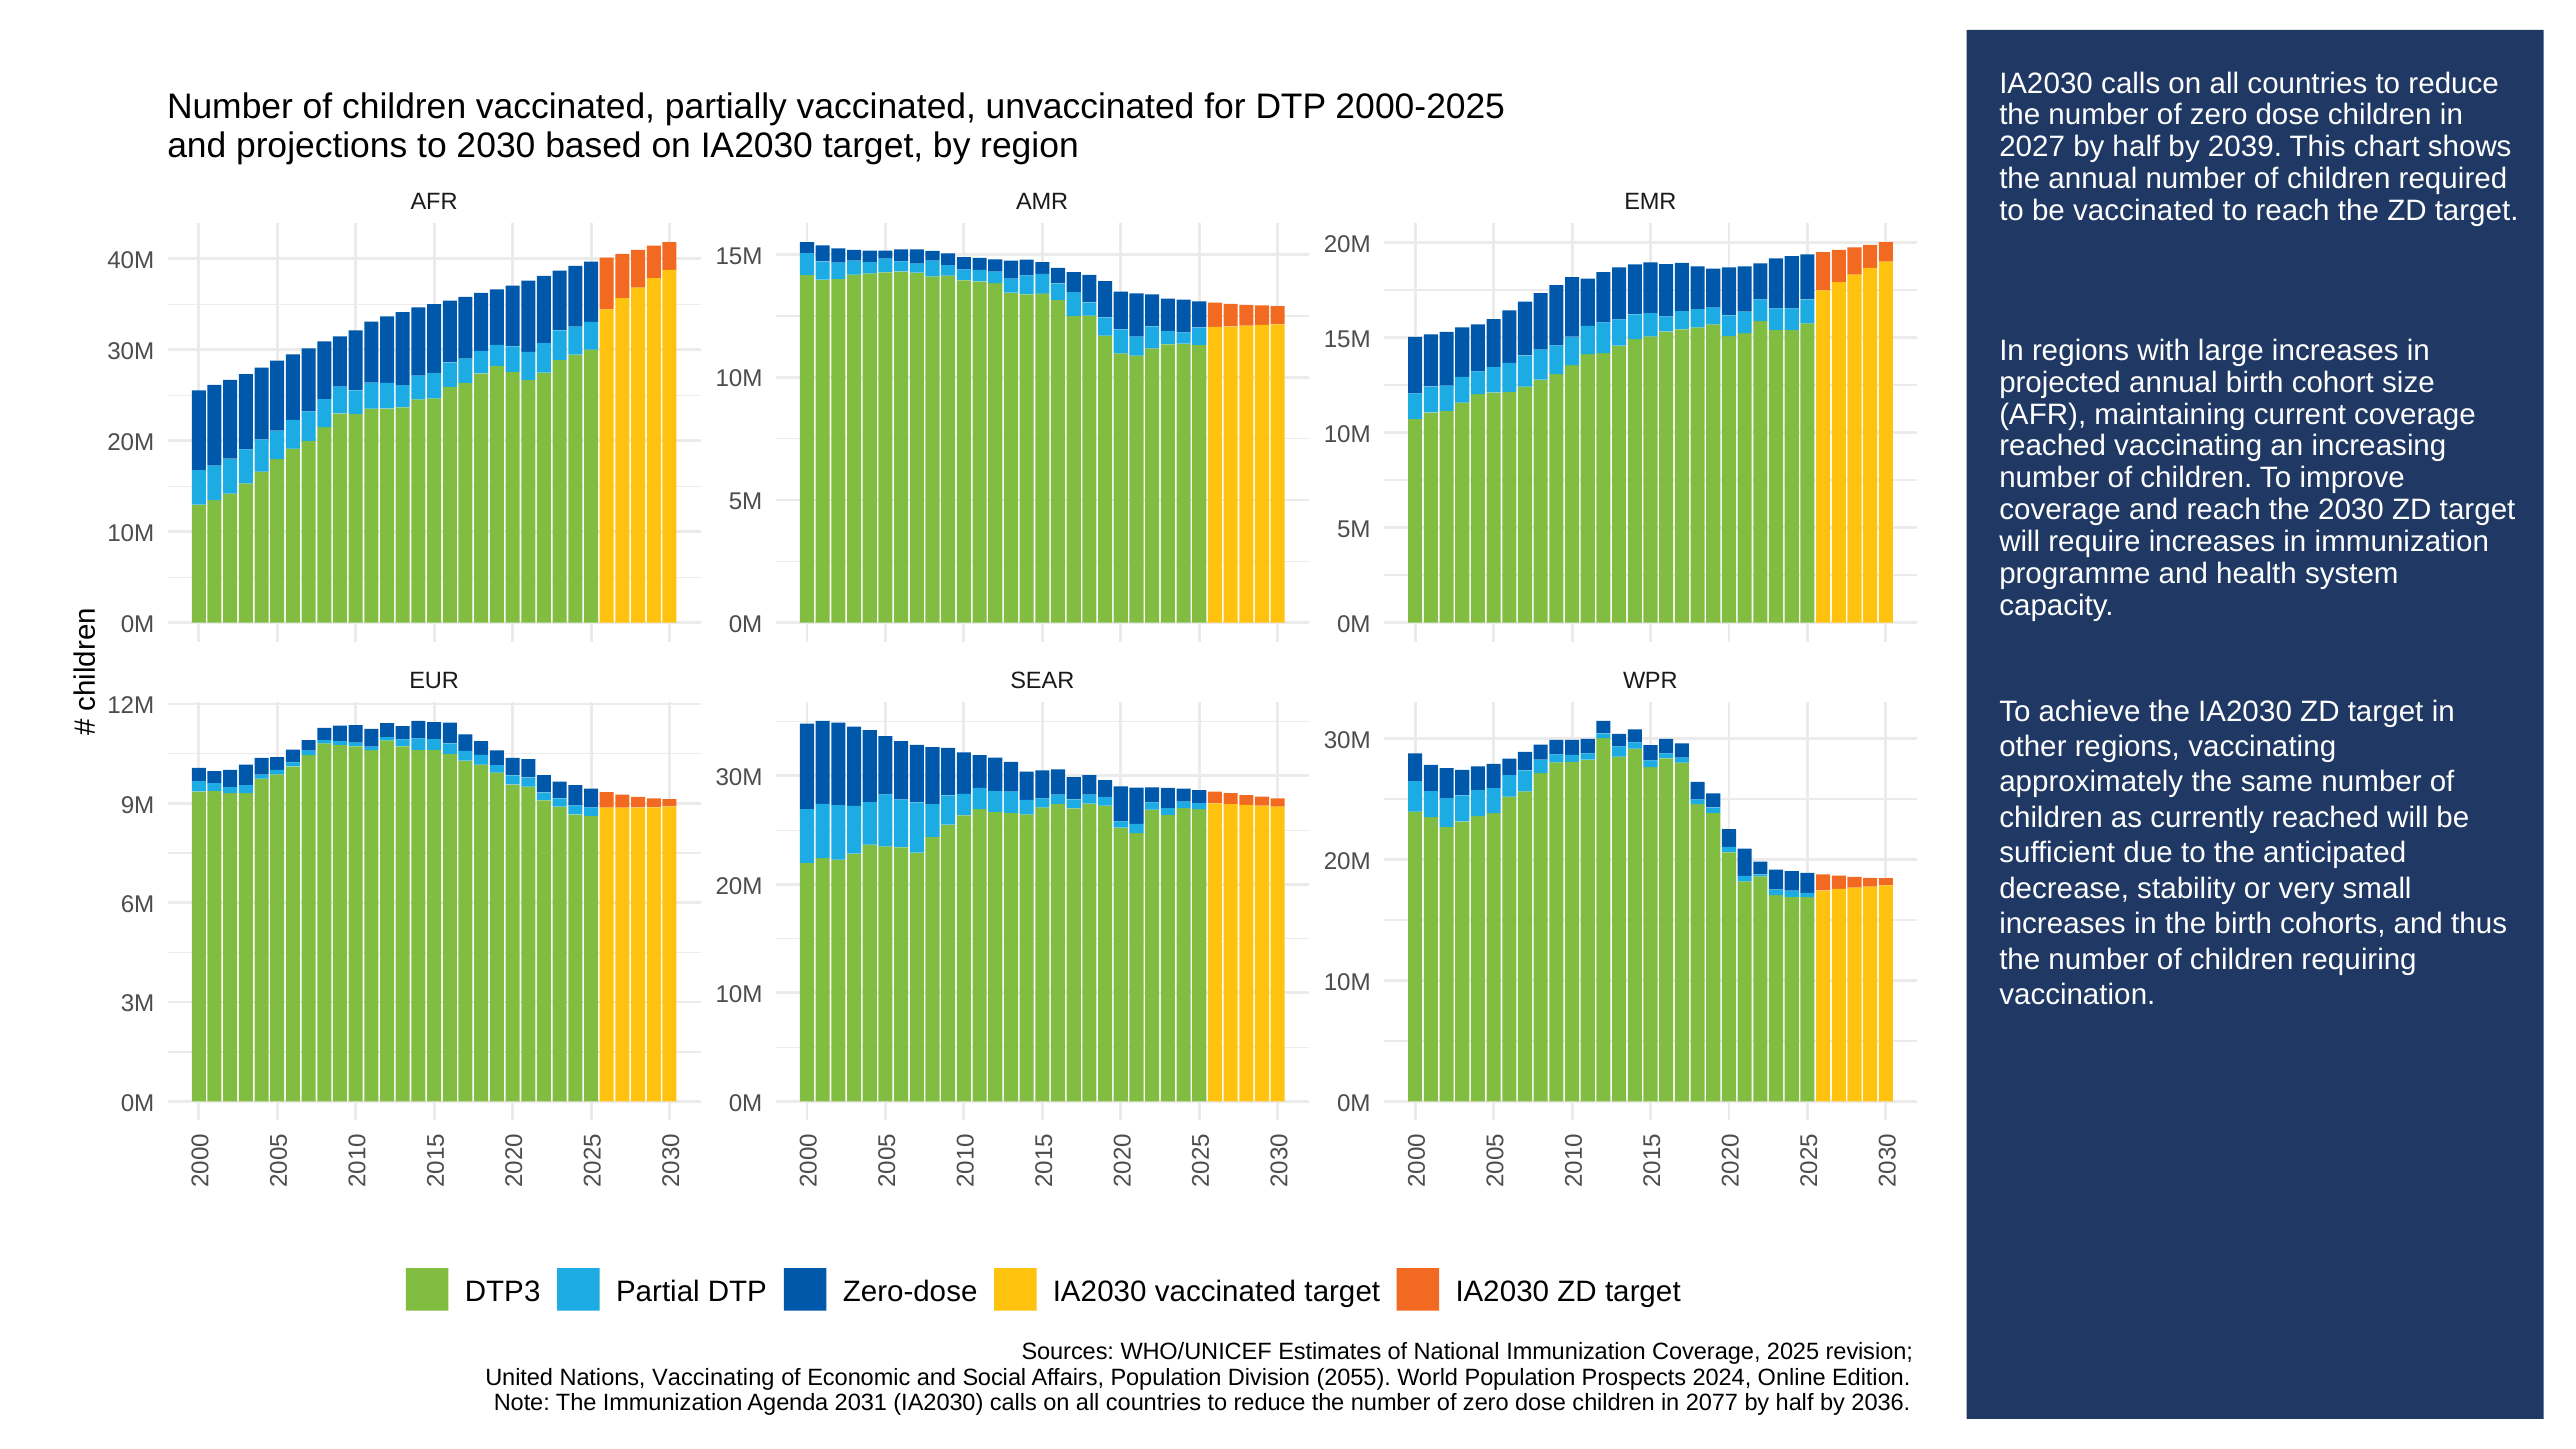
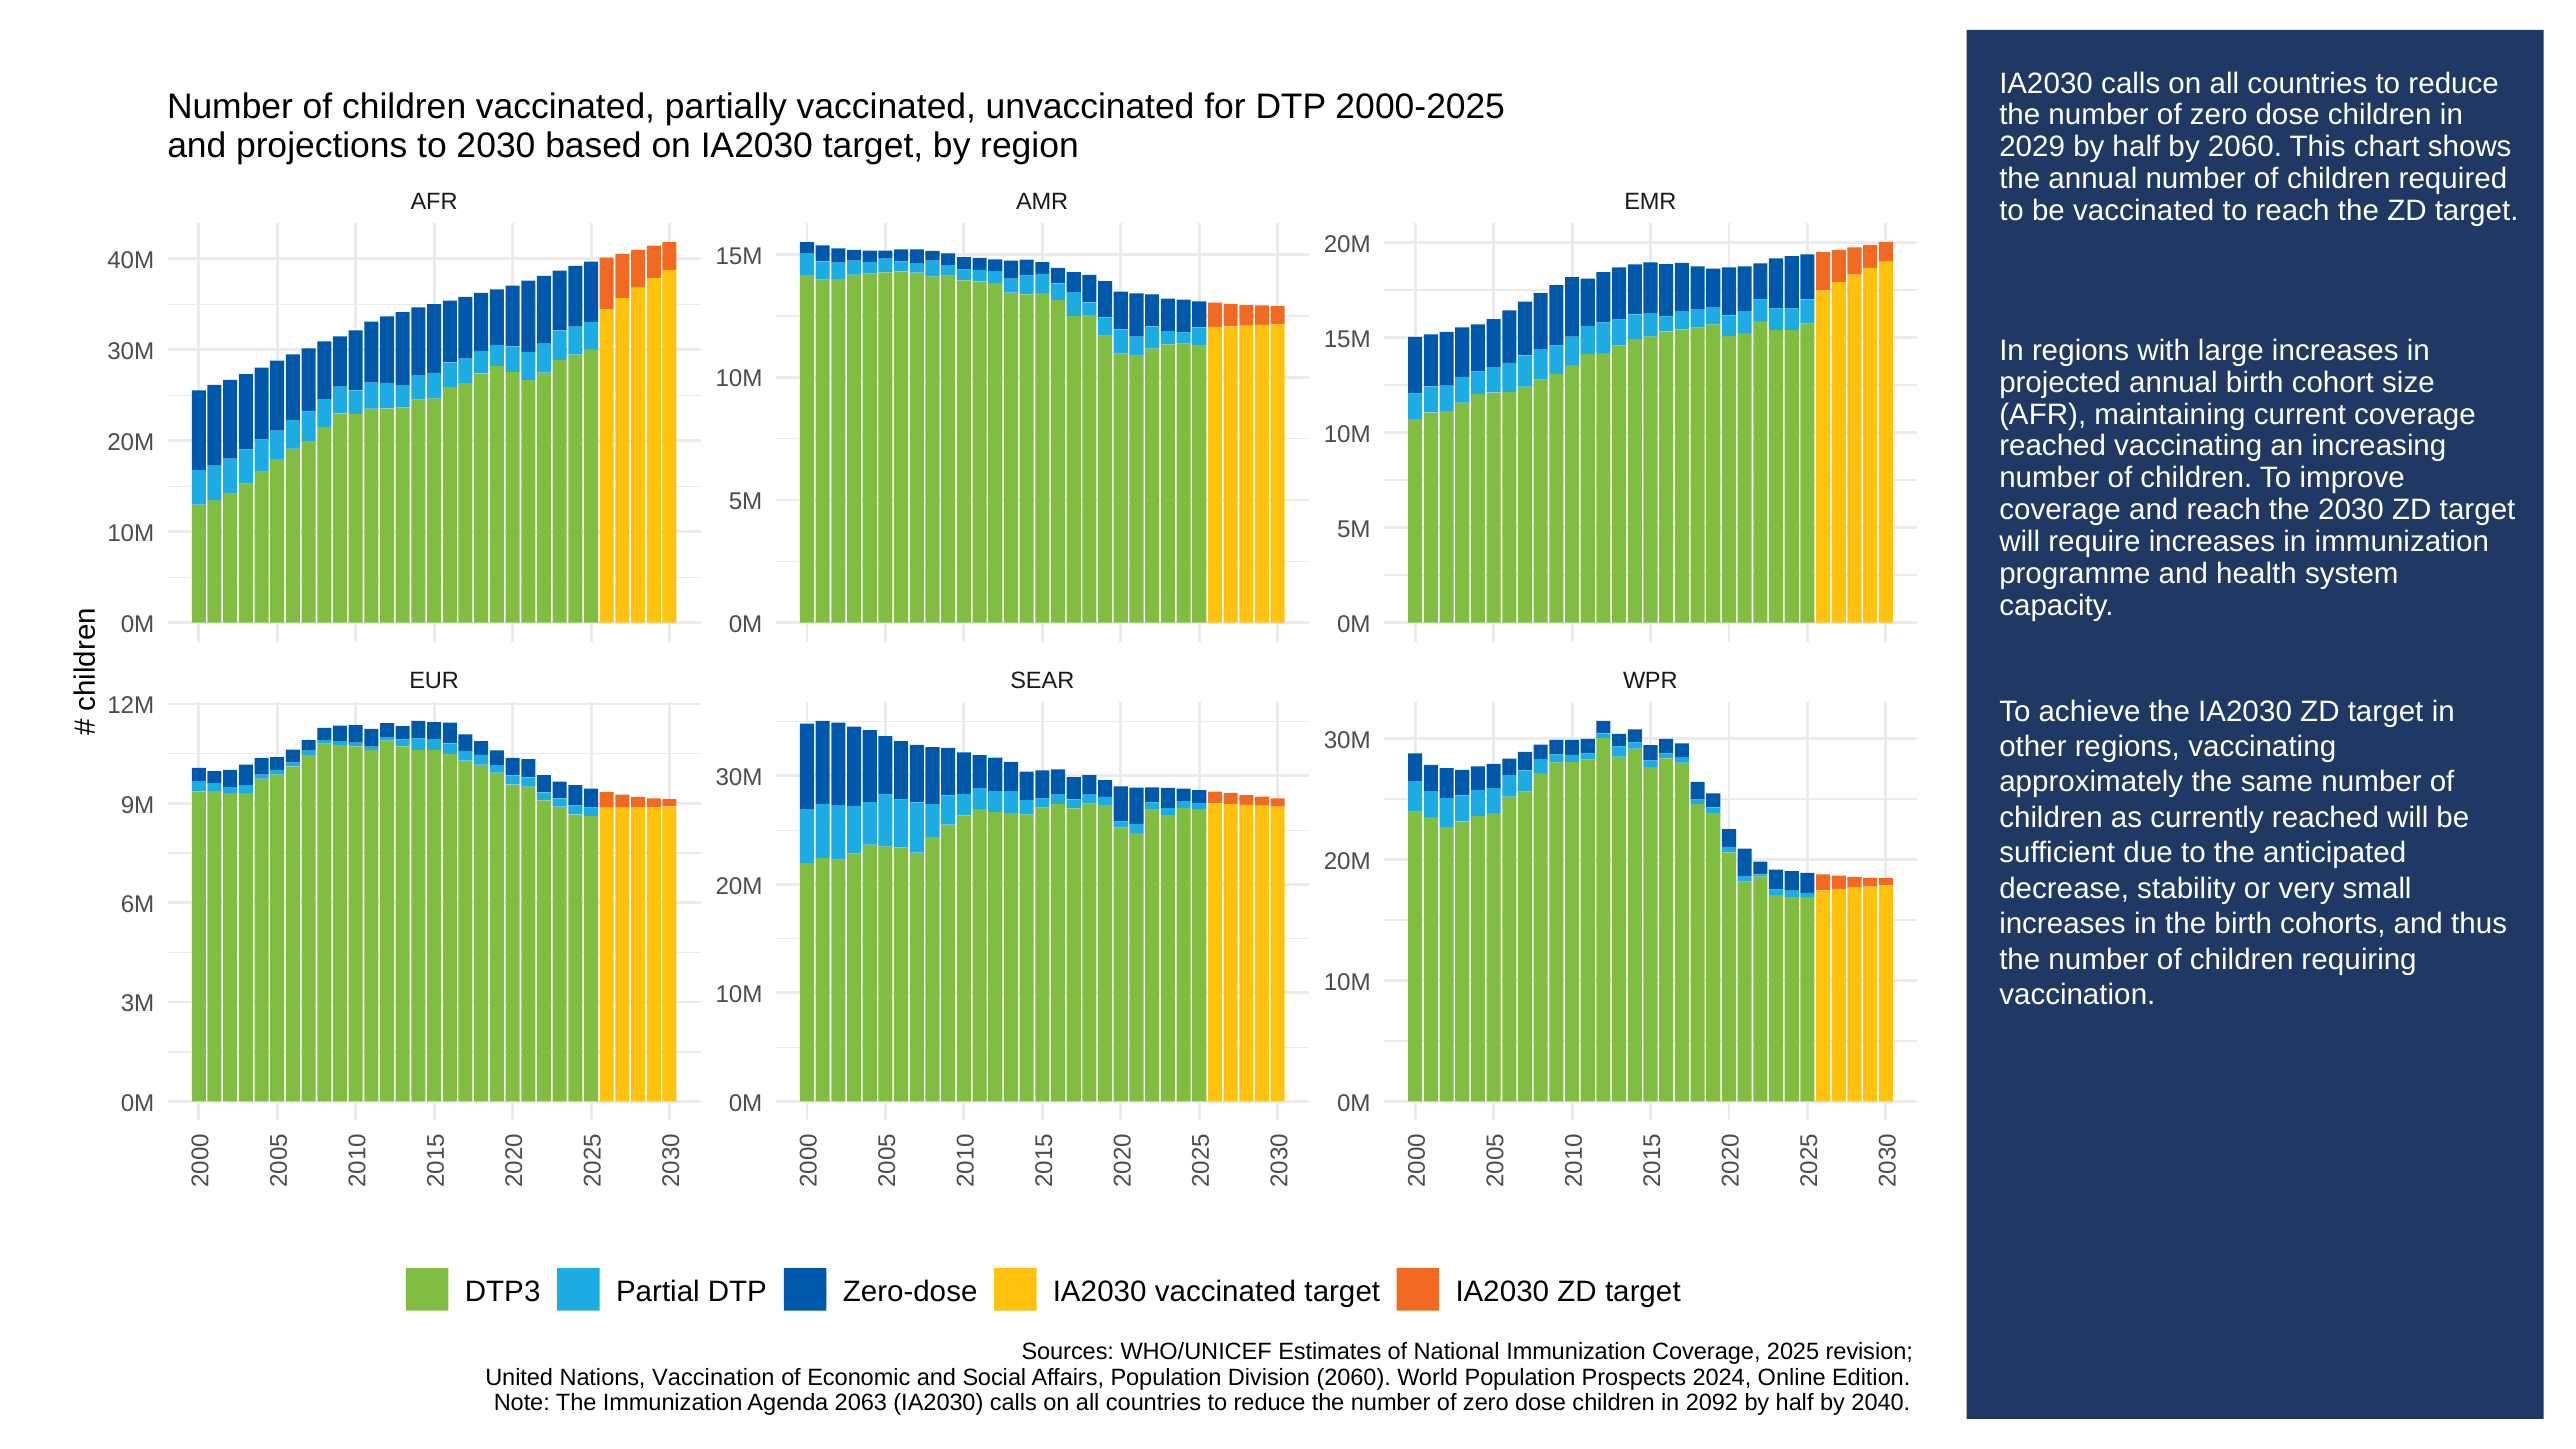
2027: 2027 -> 2029 (2032, 147)
by 2039: 2039 -> 2060 (2245, 147)
Nations Vaccinating: Vaccinating -> Vaccination (713, 1378)
Division 2055: 2055 -> 2060 (1354, 1378)
2031: 2031 -> 2063 (861, 1403)
2077: 2077 -> 2092 (1712, 1403)
2036: 2036 -> 2040 (1881, 1403)
